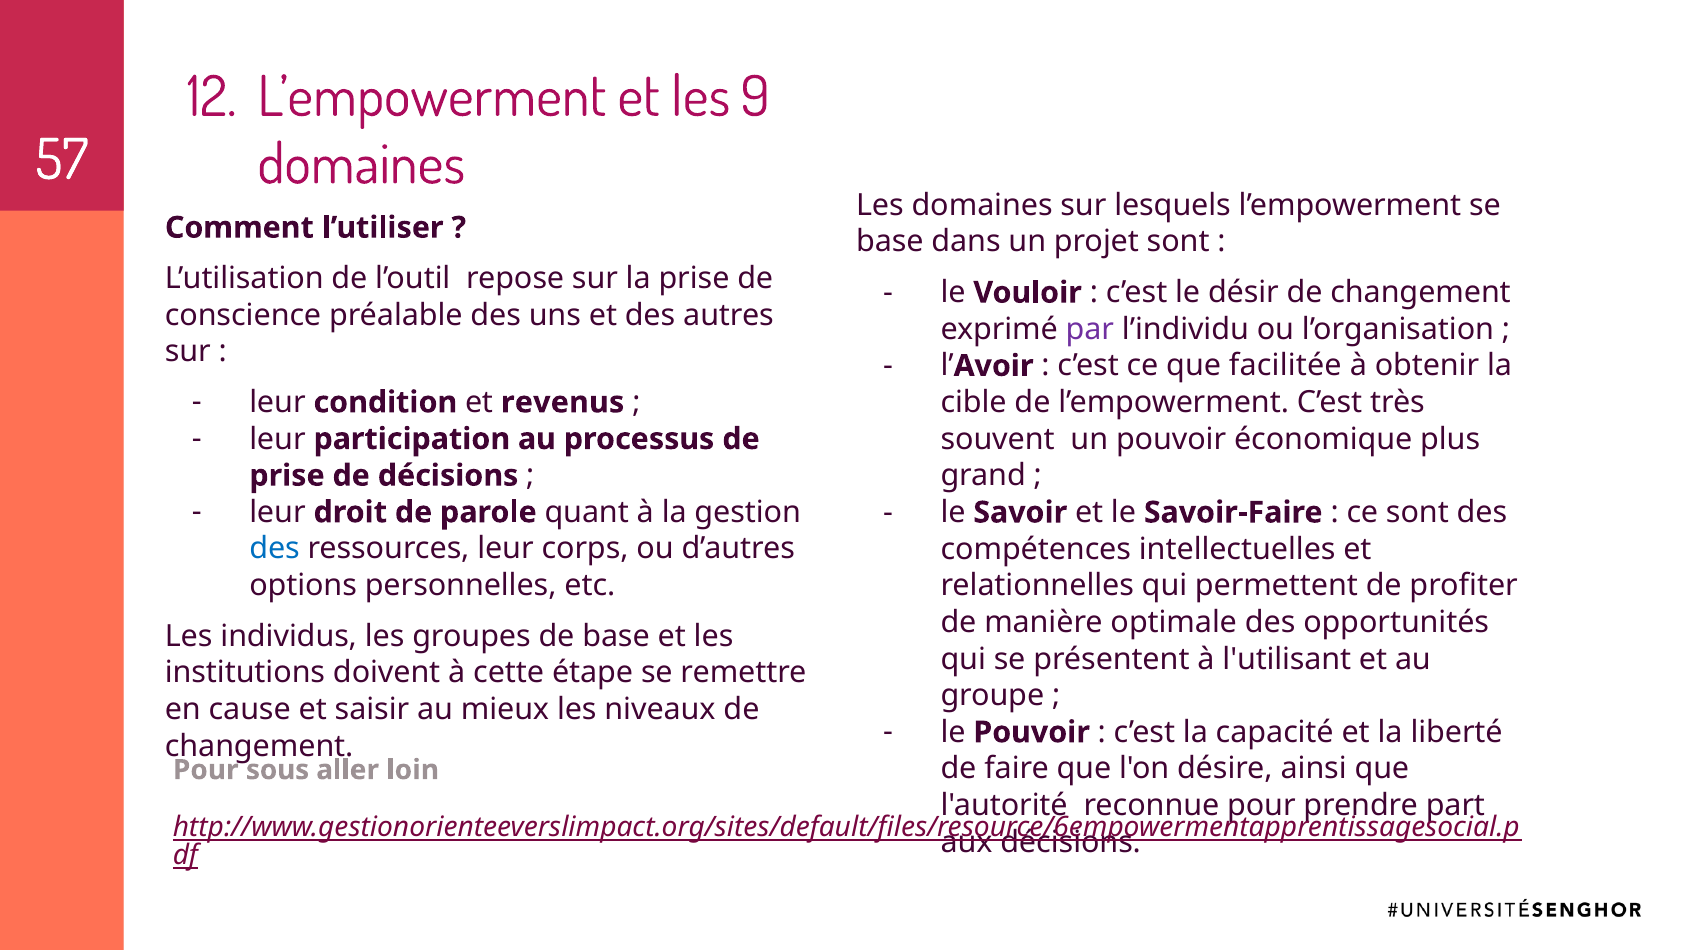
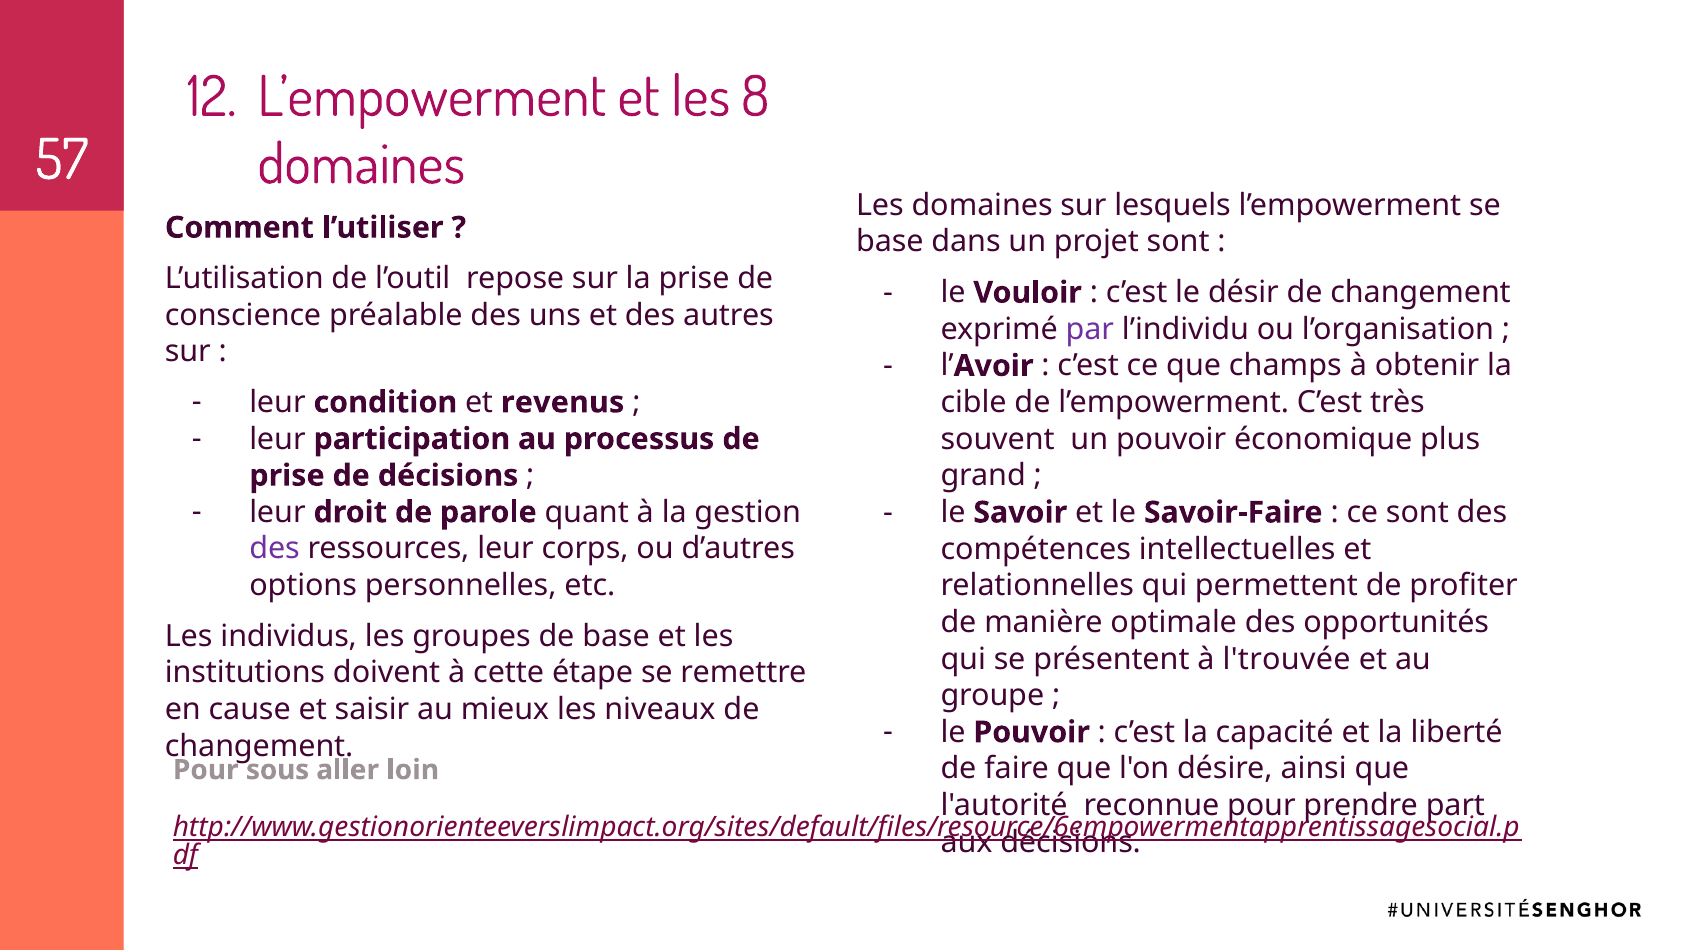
9: 9 -> 8 (755, 97)
facilitée: facilitée -> champs (1285, 366)
des colour: blue -> purple (275, 549)
l'utilisant: l'utilisant -> l'trouvée (1287, 659)
